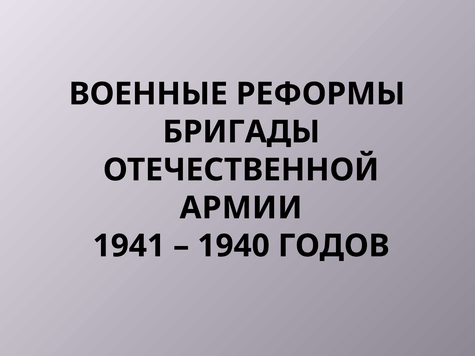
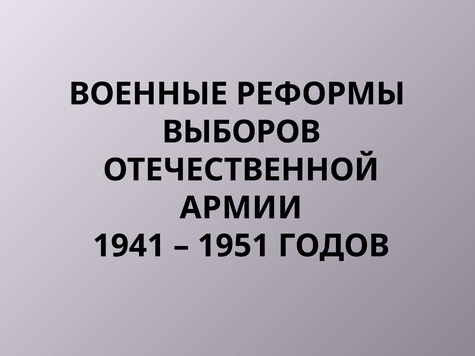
БРИГАДЫ: БРИГАДЫ -> ВЫБОРОВ (241, 132)
1940: 1940 -> 1951 (234, 246)
